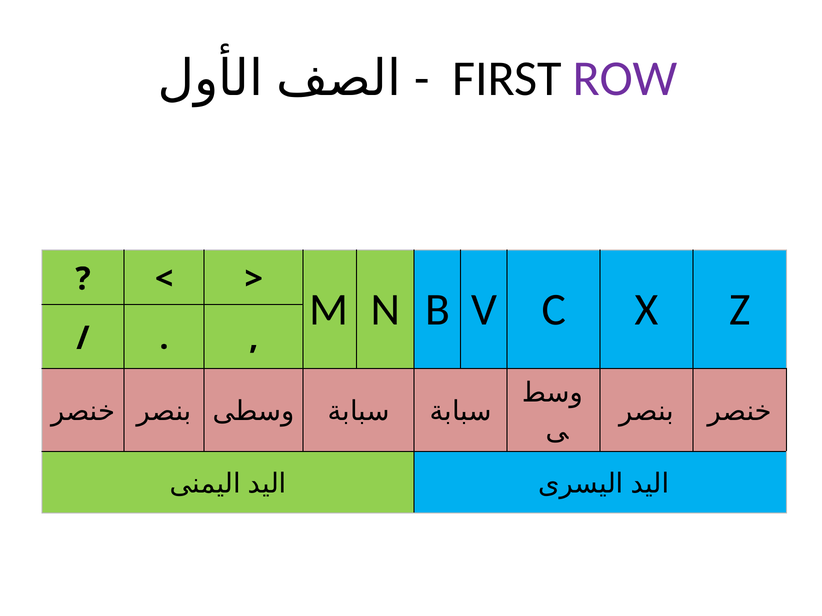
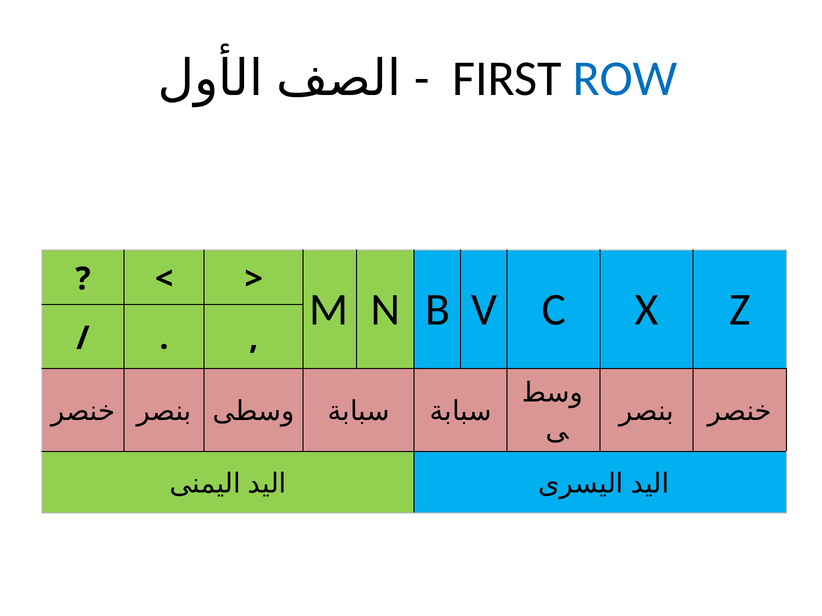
ROW colour: purple -> blue (625, 79)
